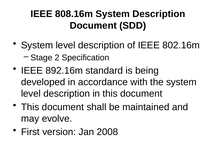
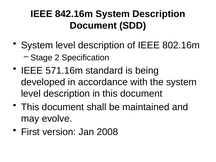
808.16m: 808.16m -> 842.16m (74, 14)
892.16m: 892.16m -> 571.16m (64, 71)
